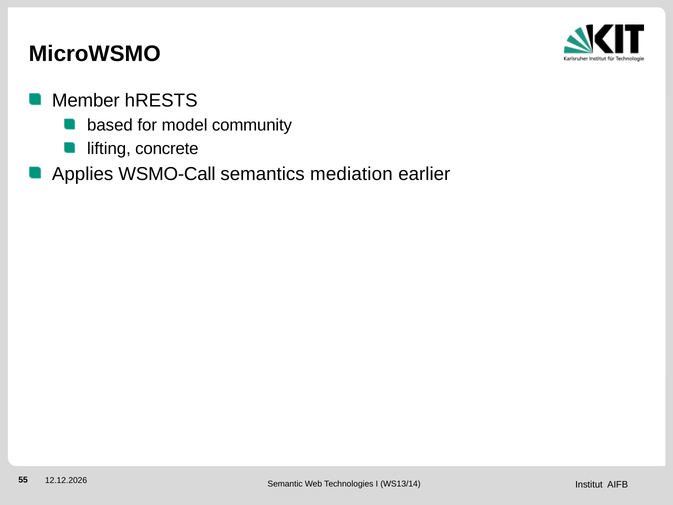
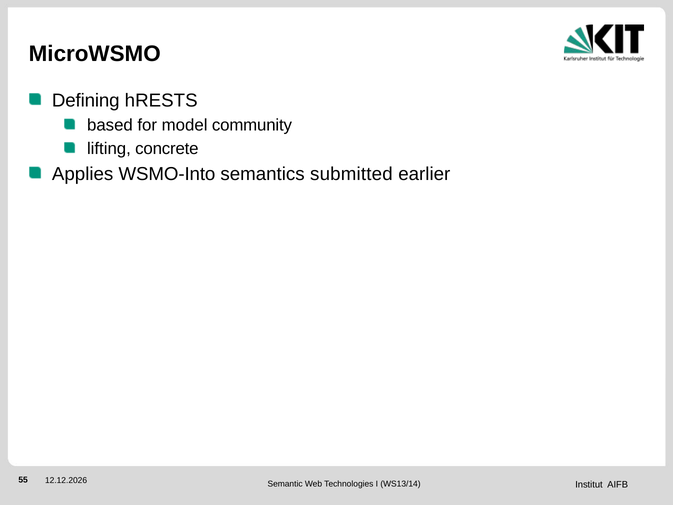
Member: Member -> Defining (86, 101)
WSMO-Call: WSMO-Call -> WSMO-Into (167, 174)
mediation: mediation -> submitted (351, 174)
